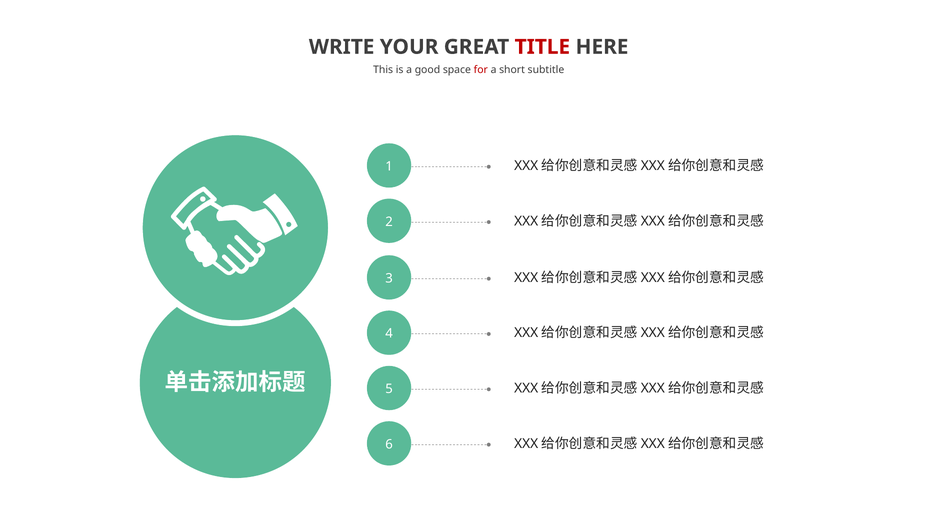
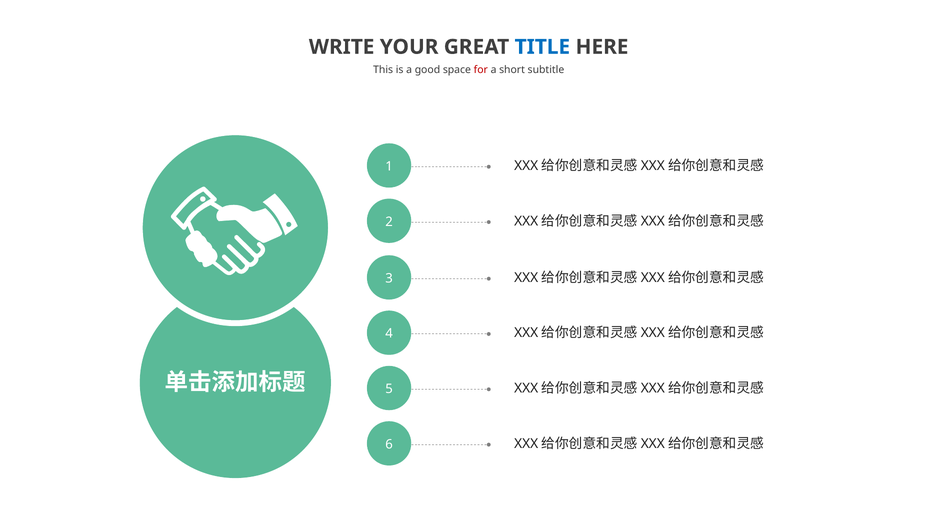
TITLE colour: red -> blue (542, 47)
